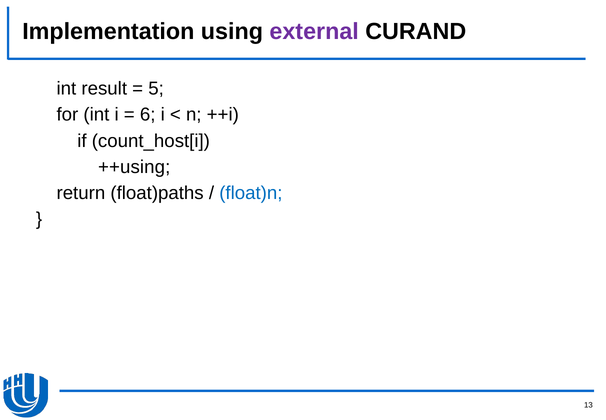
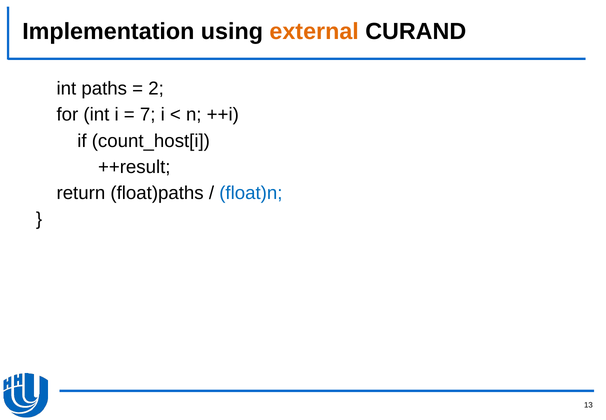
external colour: purple -> orange (314, 32)
result: result -> paths (104, 89)
5: 5 -> 2 (156, 89)
6: 6 -> 7 (148, 115)
++using: ++using -> ++result (134, 167)
